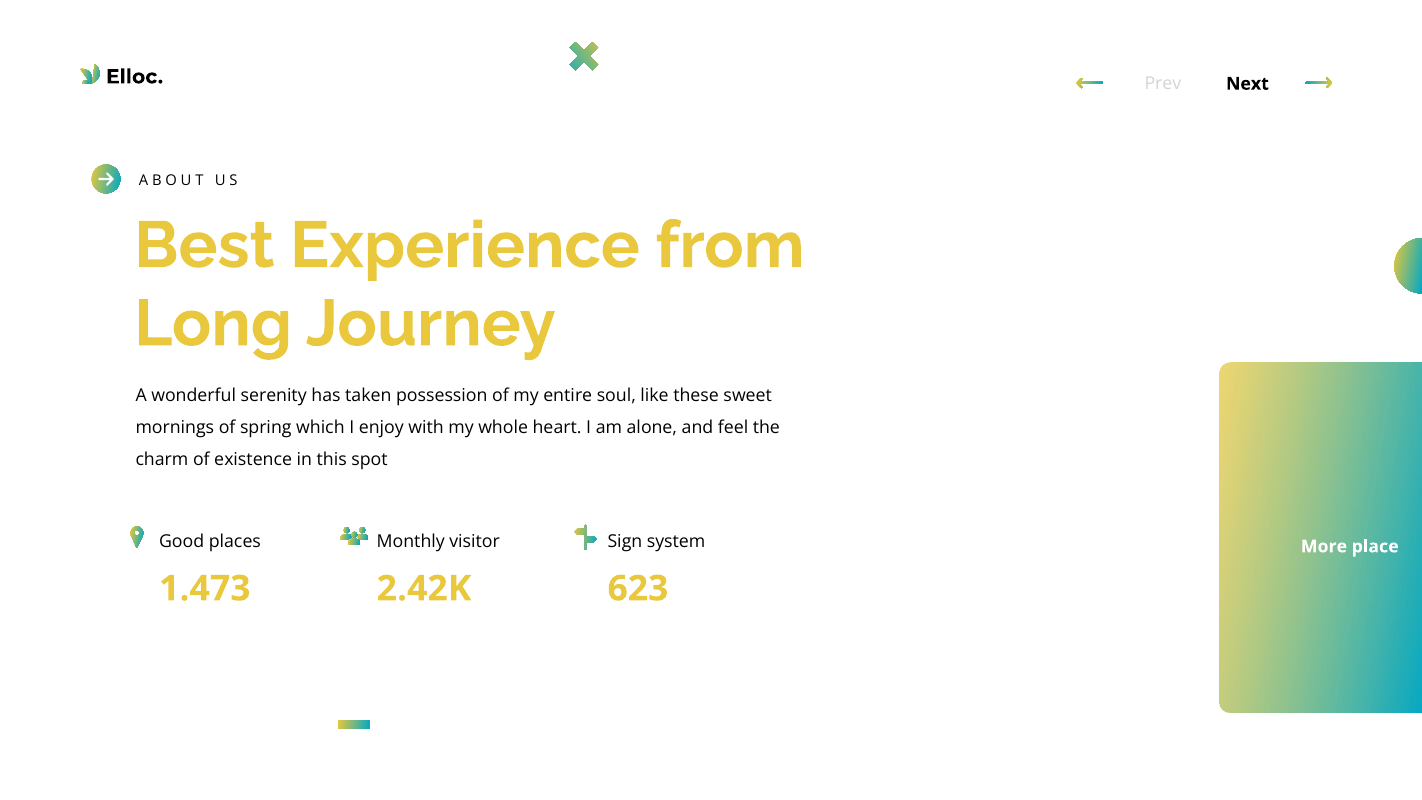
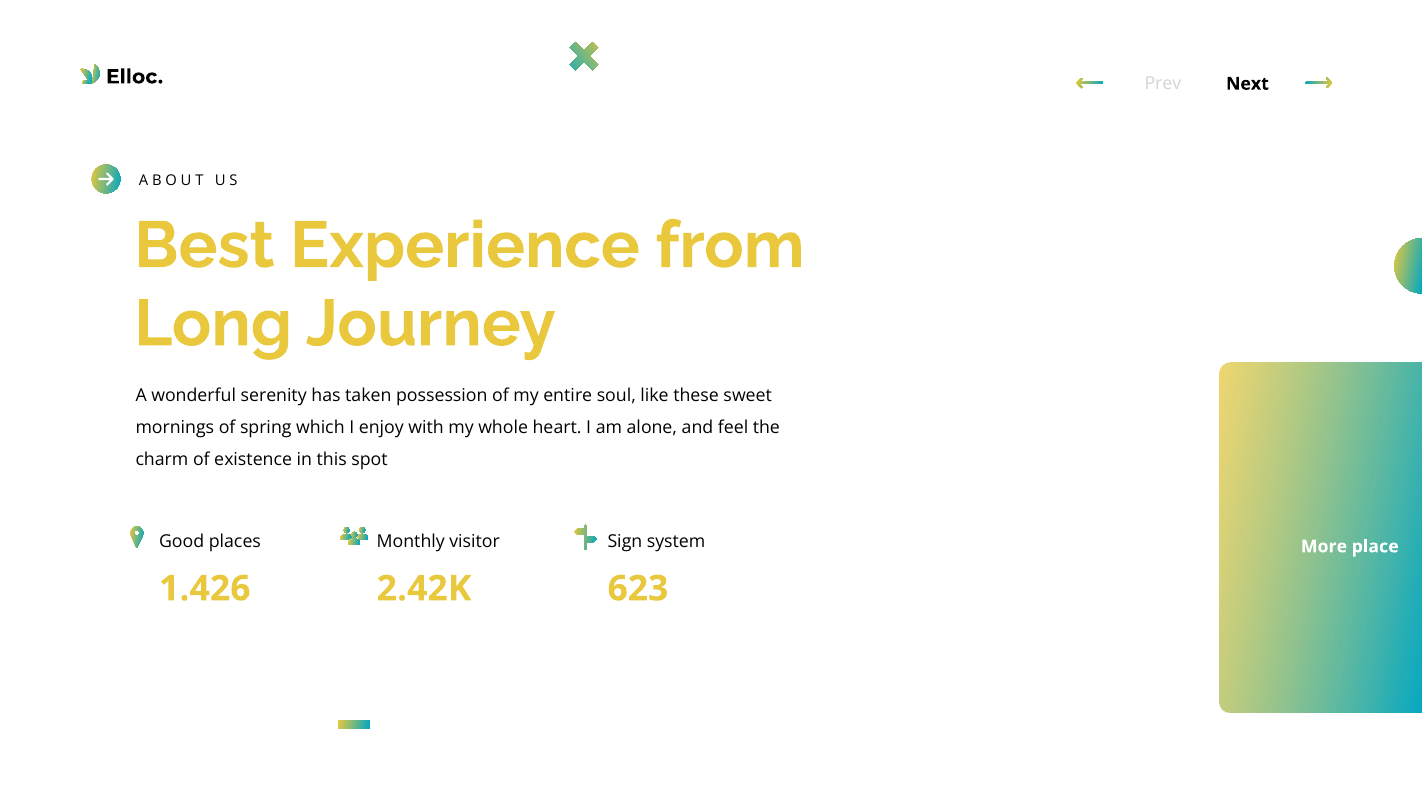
1.473: 1.473 -> 1.426 (205, 589)
